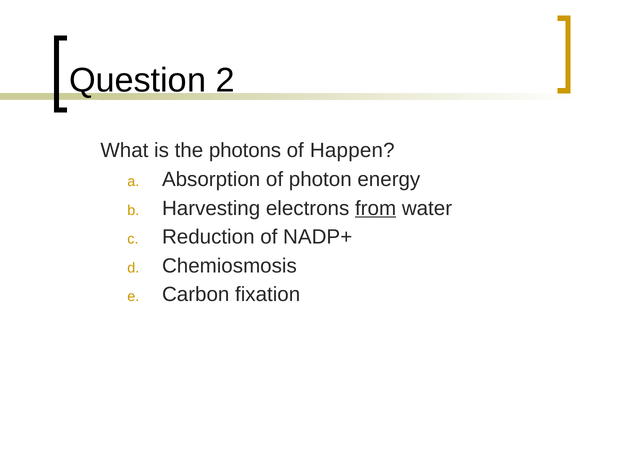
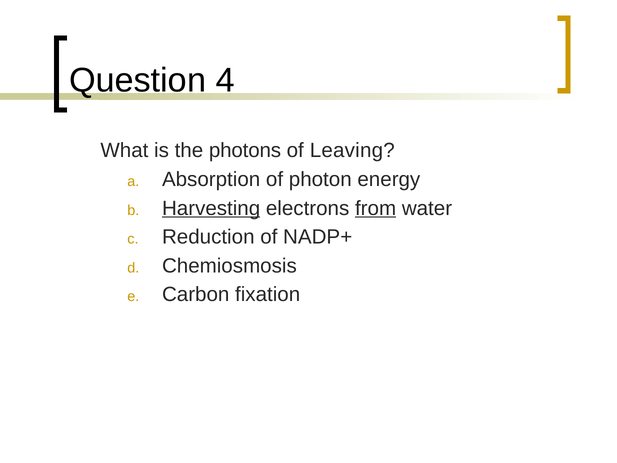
2: 2 -> 4 (225, 81)
Happen: Happen -> Leaving (352, 151)
Harvesting underline: none -> present (211, 208)
